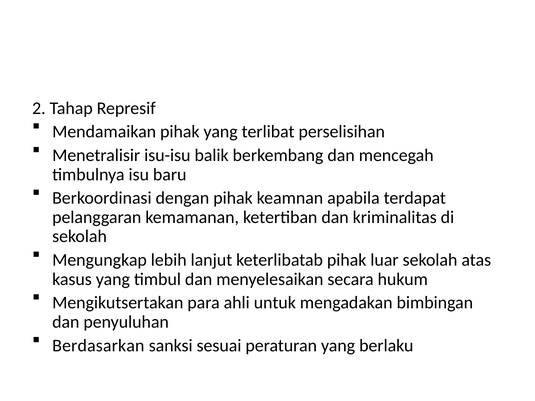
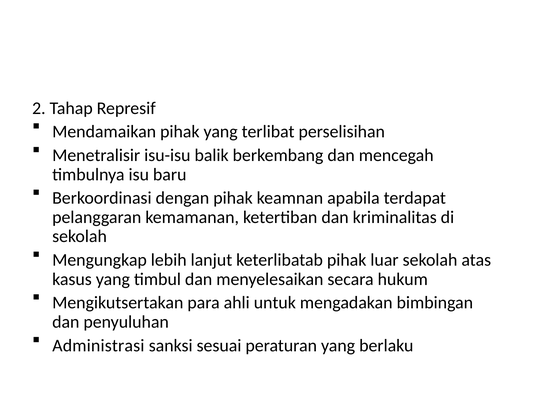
Berdasarkan: Berdasarkan -> Administrasi (98, 346)
